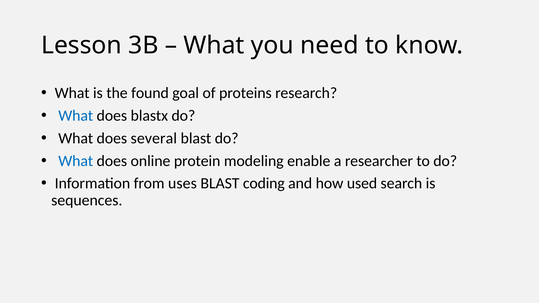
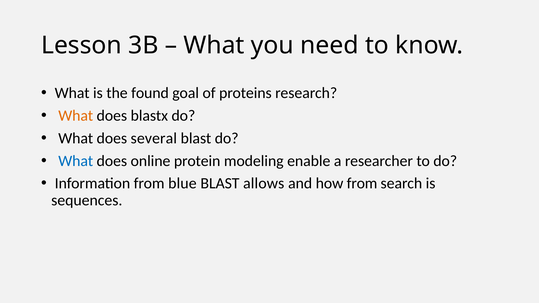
What colour: blue -> orange (76, 116)
uses: uses -> blue (182, 184)
coding: coding -> allows (264, 184)
how used: used -> from (362, 184)
